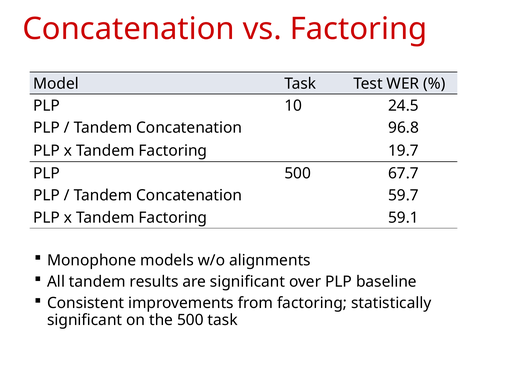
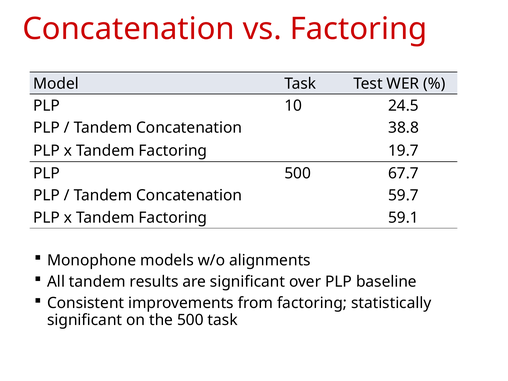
96.8: 96.8 -> 38.8 (404, 128)
